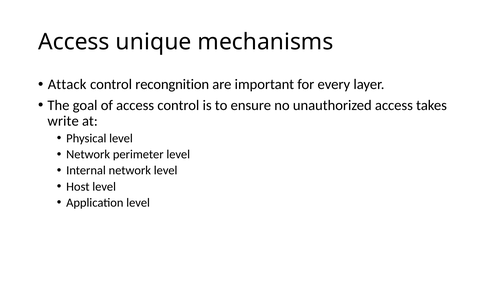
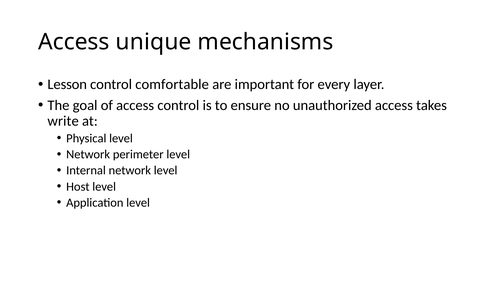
Attack: Attack -> Lesson (67, 85)
recongnition: recongnition -> comfortable (172, 85)
